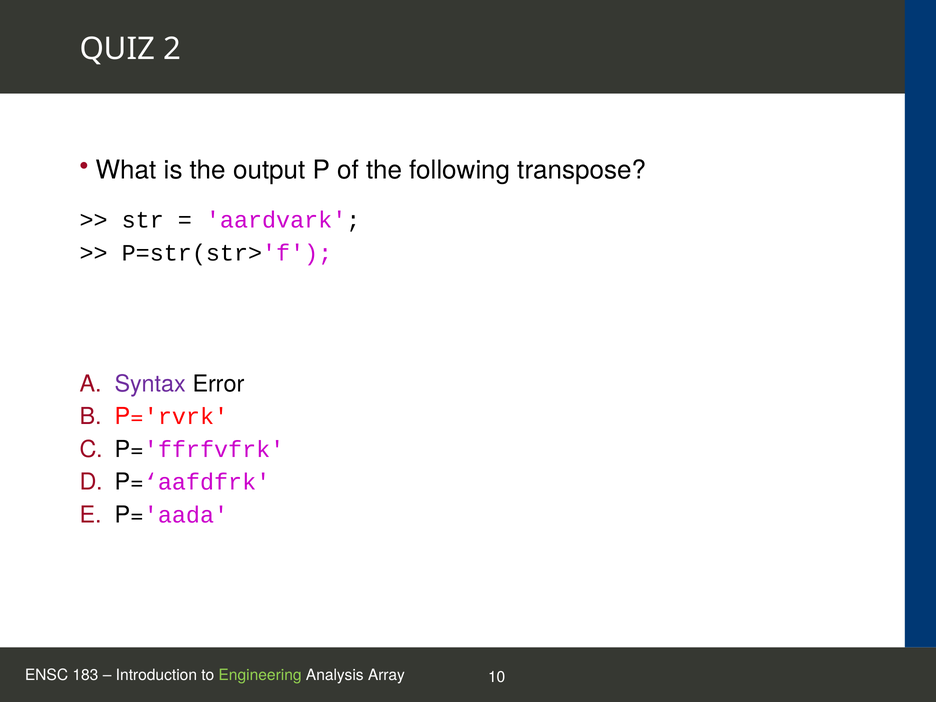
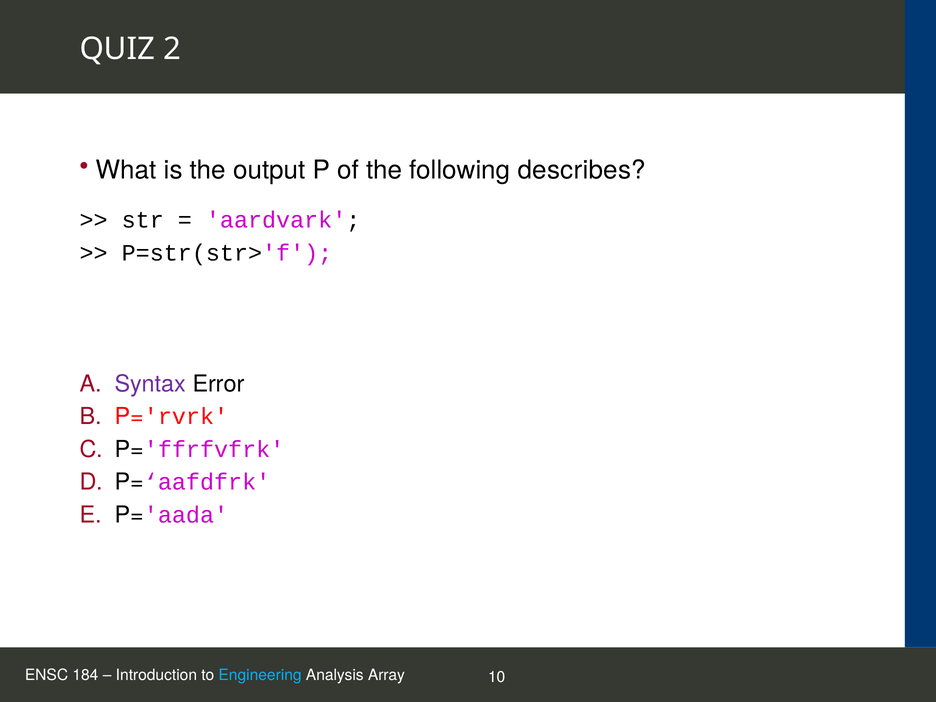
transpose: transpose -> describes (582, 170)
183: 183 -> 184 (85, 675)
Engineering colour: light green -> light blue (260, 675)
